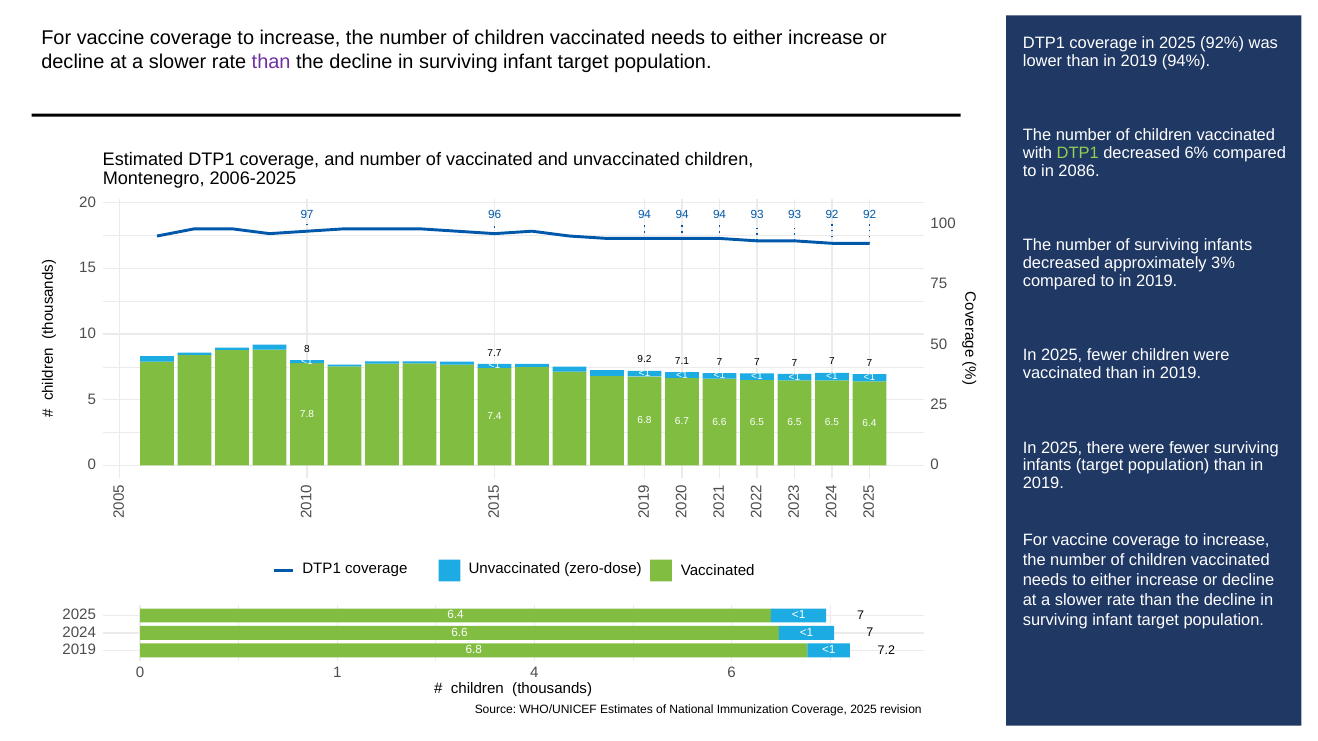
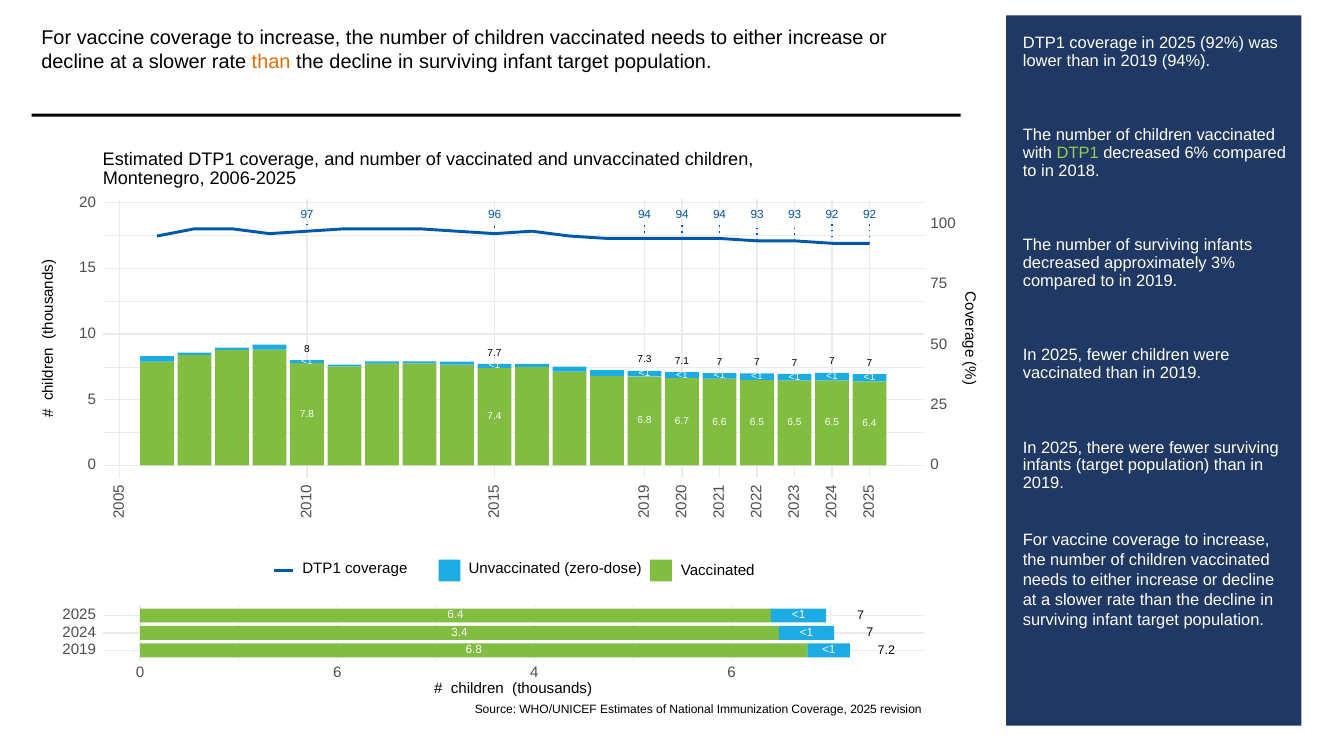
than colour: purple -> orange (271, 62)
2086: 2086 -> 2018 (1079, 171)
9.2: 9.2 -> 7.3 (644, 360)
6.6: 6.6 -> 3.4 (460, 633)
1: 1 -> 6 (337, 673)
